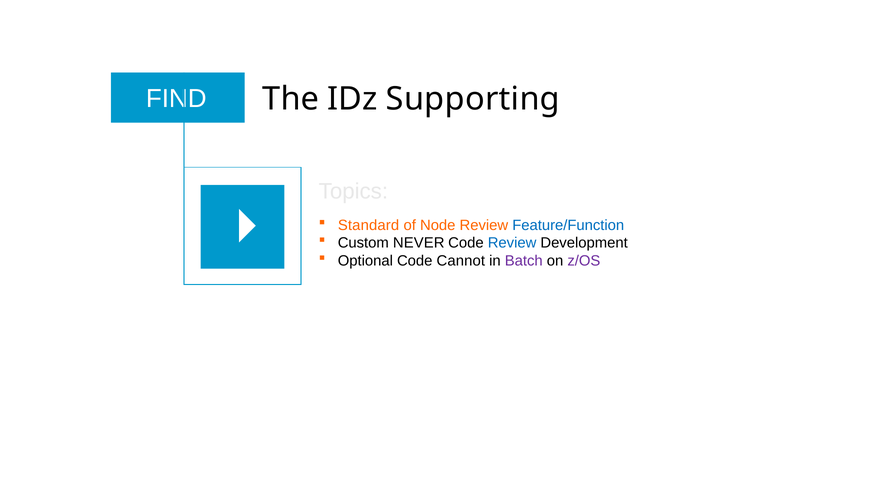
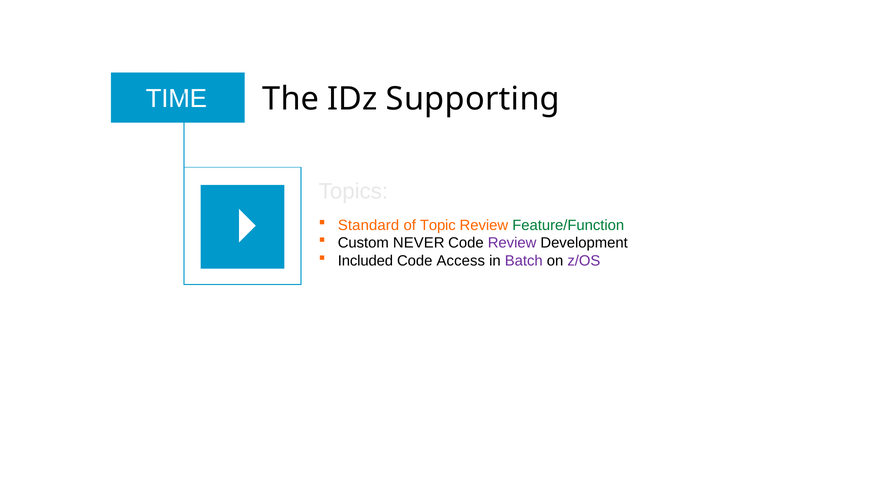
FIND: FIND -> TIME (176, 99)
Node: Node -> Topic (438, 225)
Feature/Function colour: blue -> green (568, 225)
Review colour: blue -> purple (512, 243)
Optional: Optional -> Included (365, 261)
Cannot: Cannot -> Access (461, 261)
